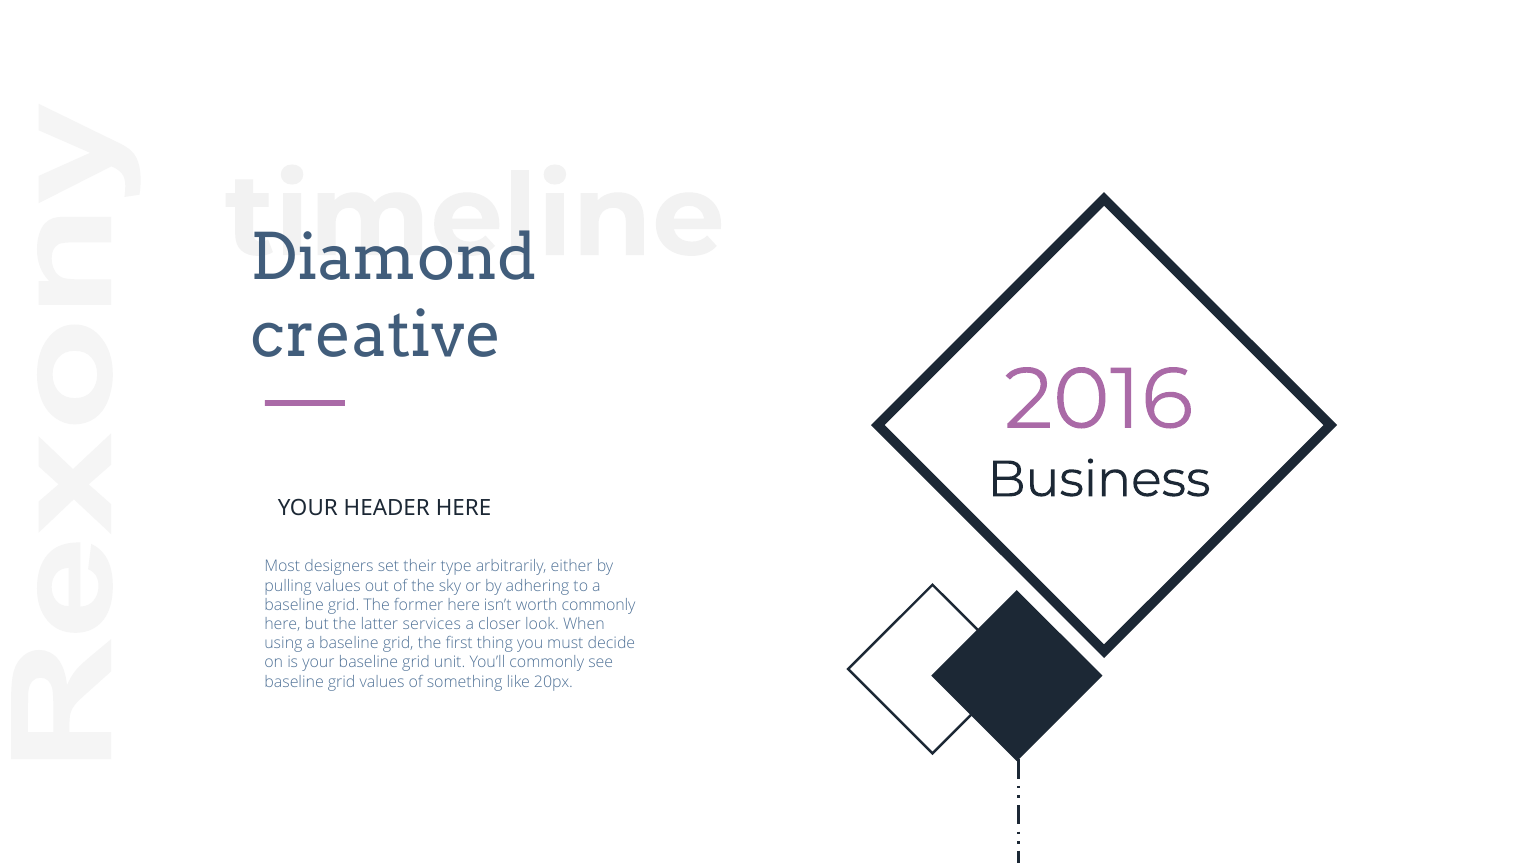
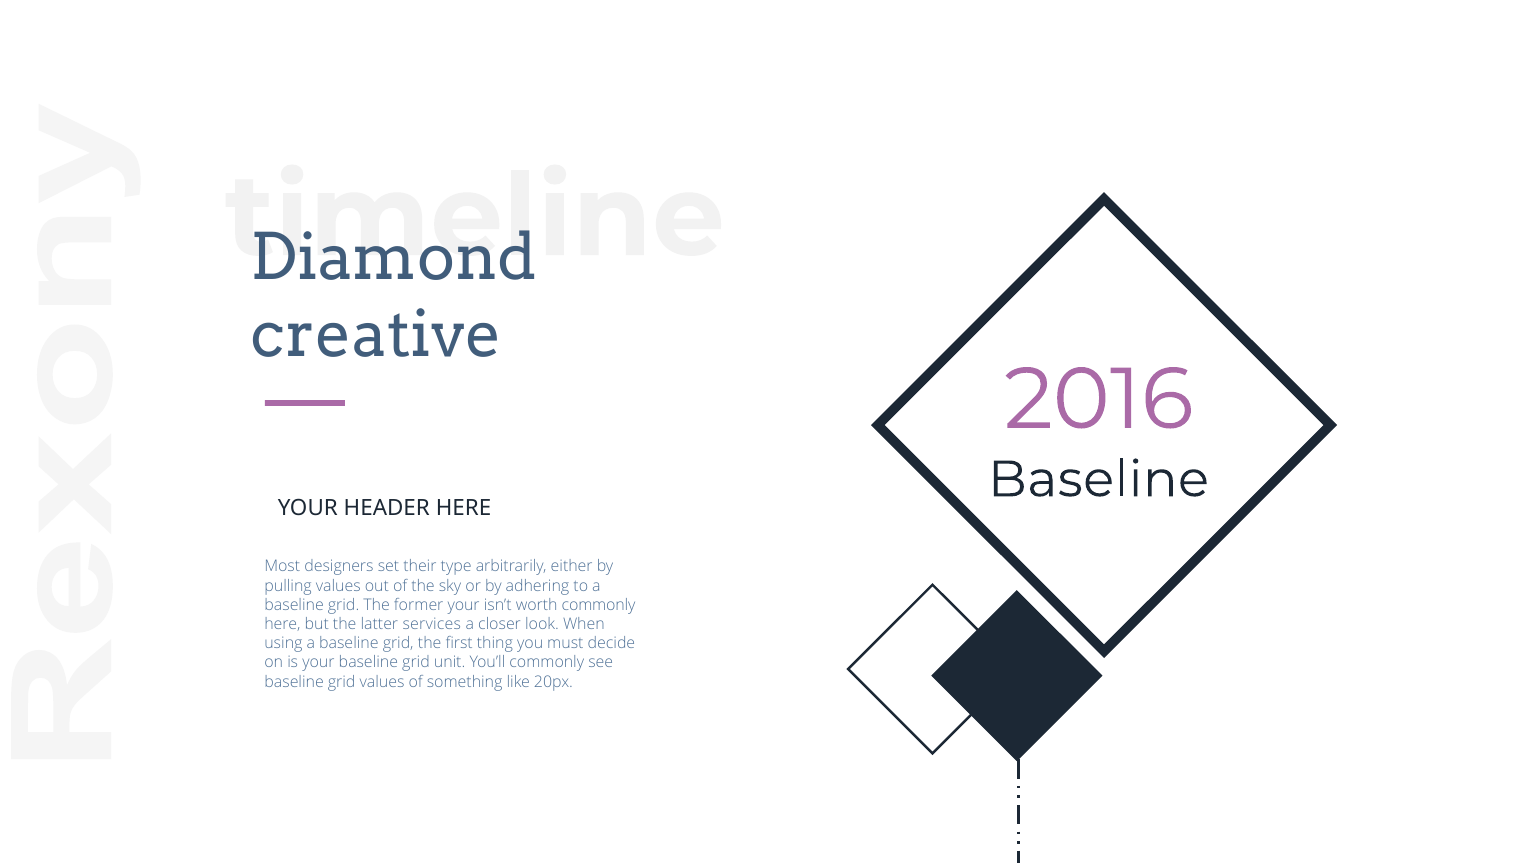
Business: Business -> Baseline (1099, 480)
former here: here -> your (464, 605)
